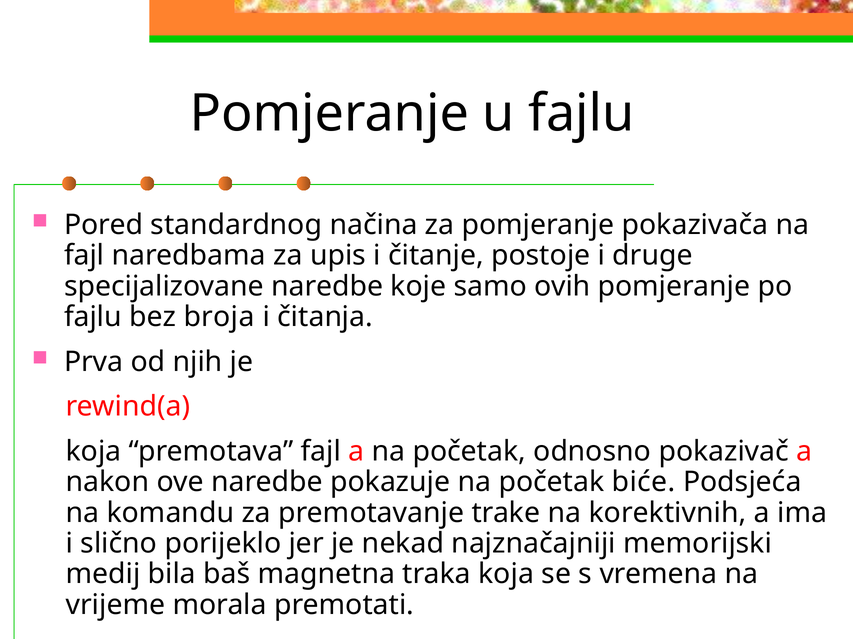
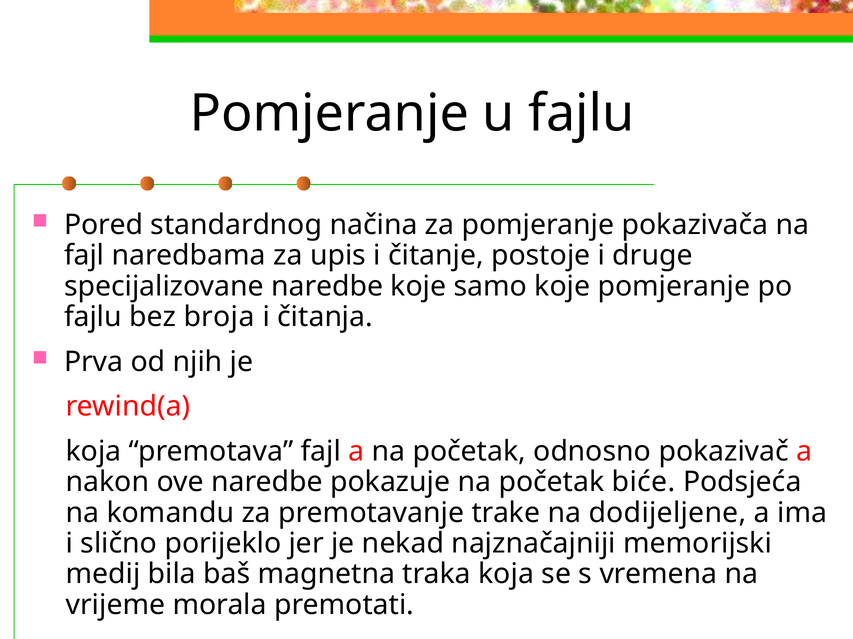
samo ovih: ovih -> koje (562, 287)
korektivnih: korektivnih -> dodijeljene (667, 513)
